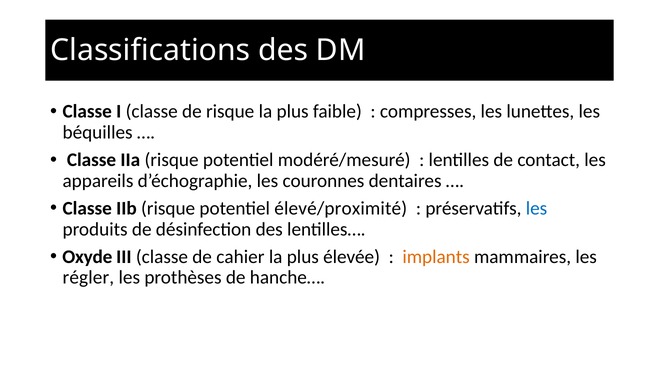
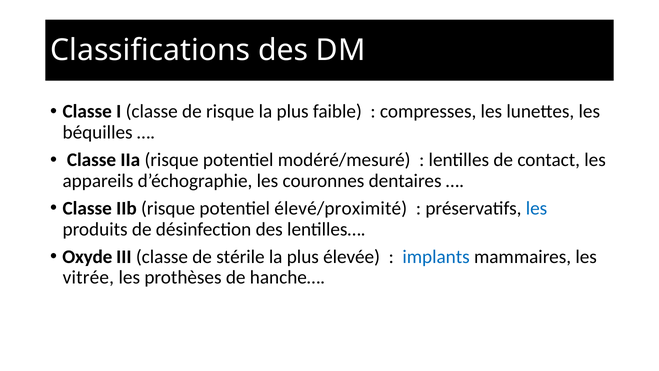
cahier: cahier -> stérile (240, 257)
implants colour: orange -> blue (436, 257)
régler: régler -> vitrée (88, 277)
